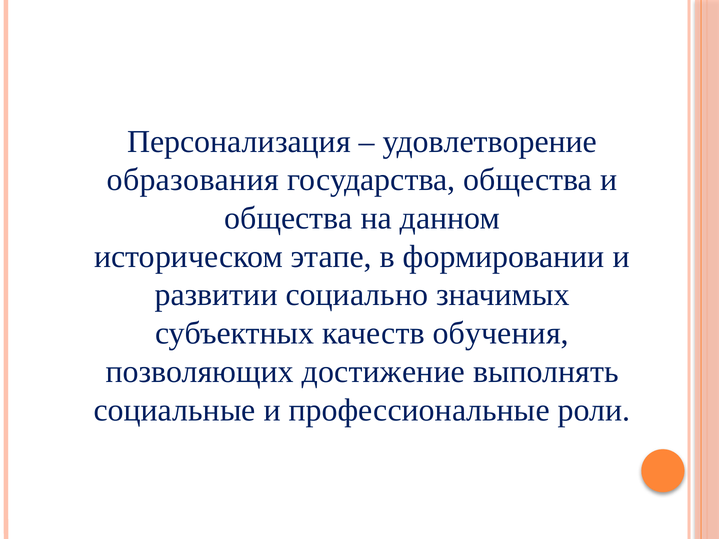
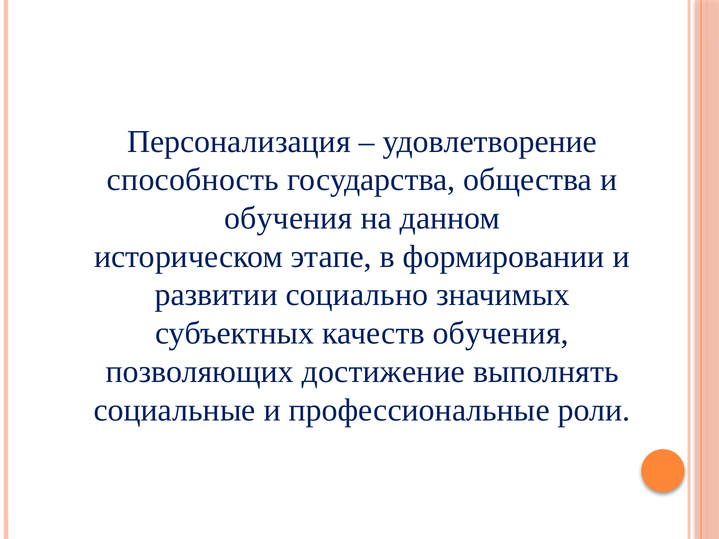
образования: образования -> способность (193, 180)
общества: общества -> обучения (288, 218)
